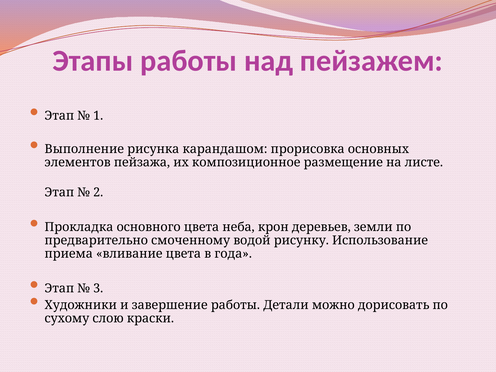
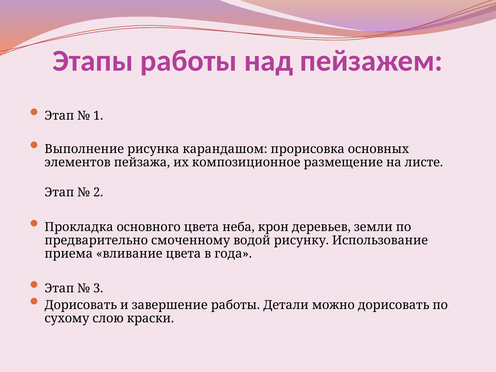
Художники: Художники -> Дорисовать (81, 305)
